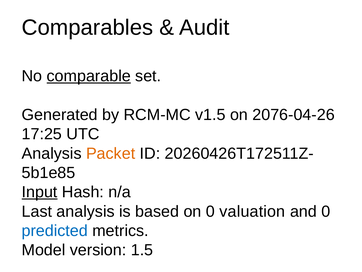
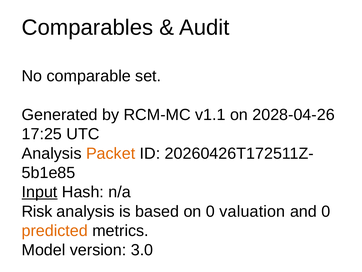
comparable underline: present -> none (89, 76)
v1.5: v1.5 -> v1.1 (210, 115)
2076-04-26: 2076-04-26 -> 2028-04-26 (294, 115)
Last: Last -> Risk (37, 211)
predicted colour: blue -> orange (55, 230)
1.5: 1.5 -> 3.0 (142, 250)
